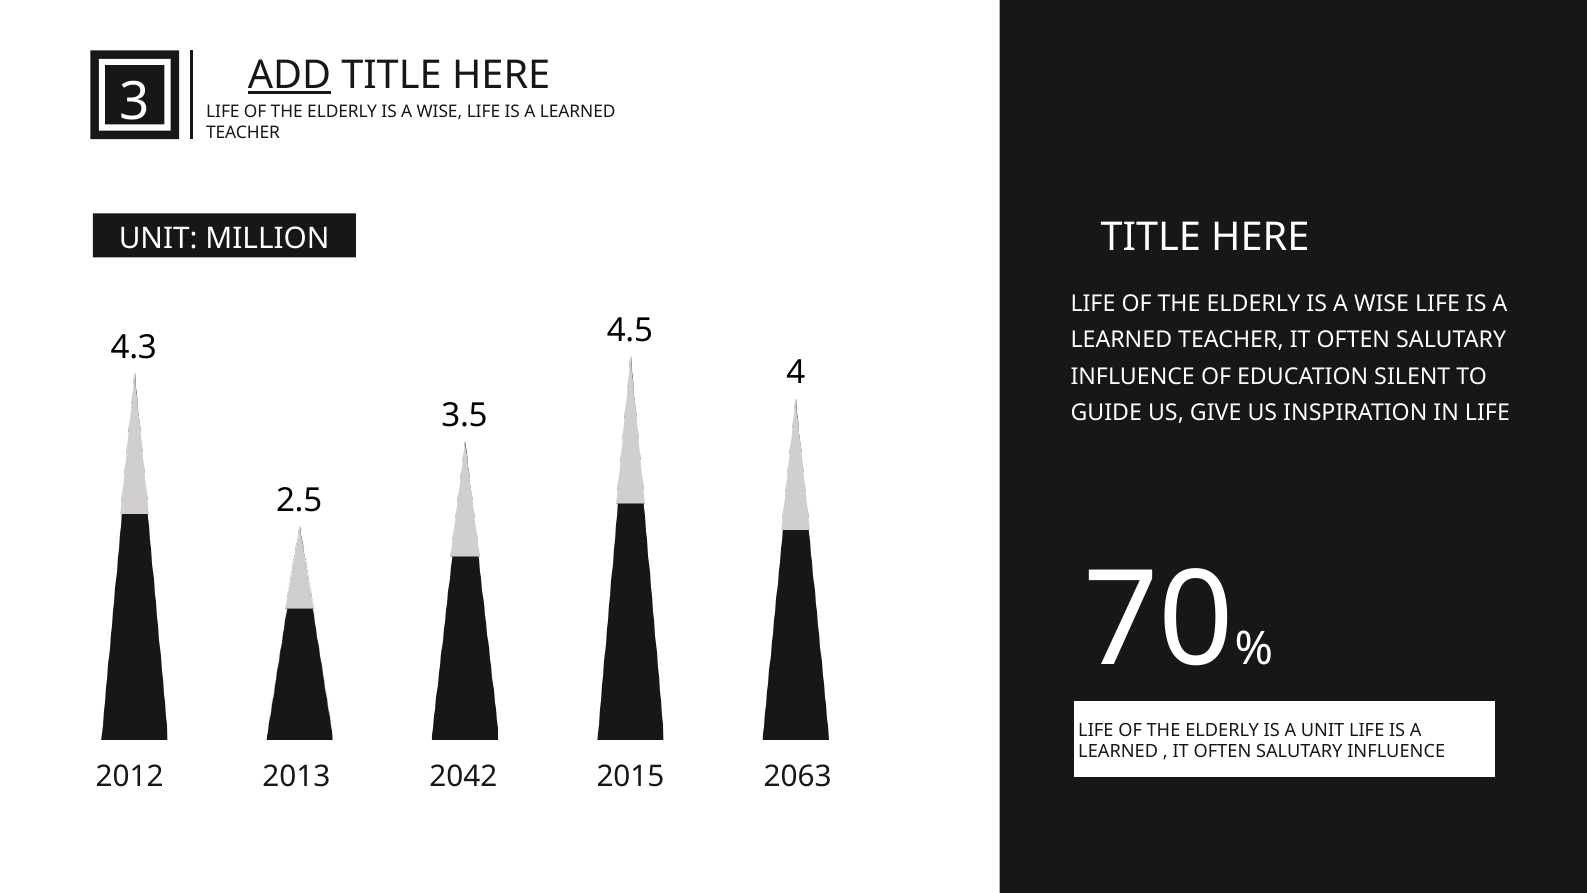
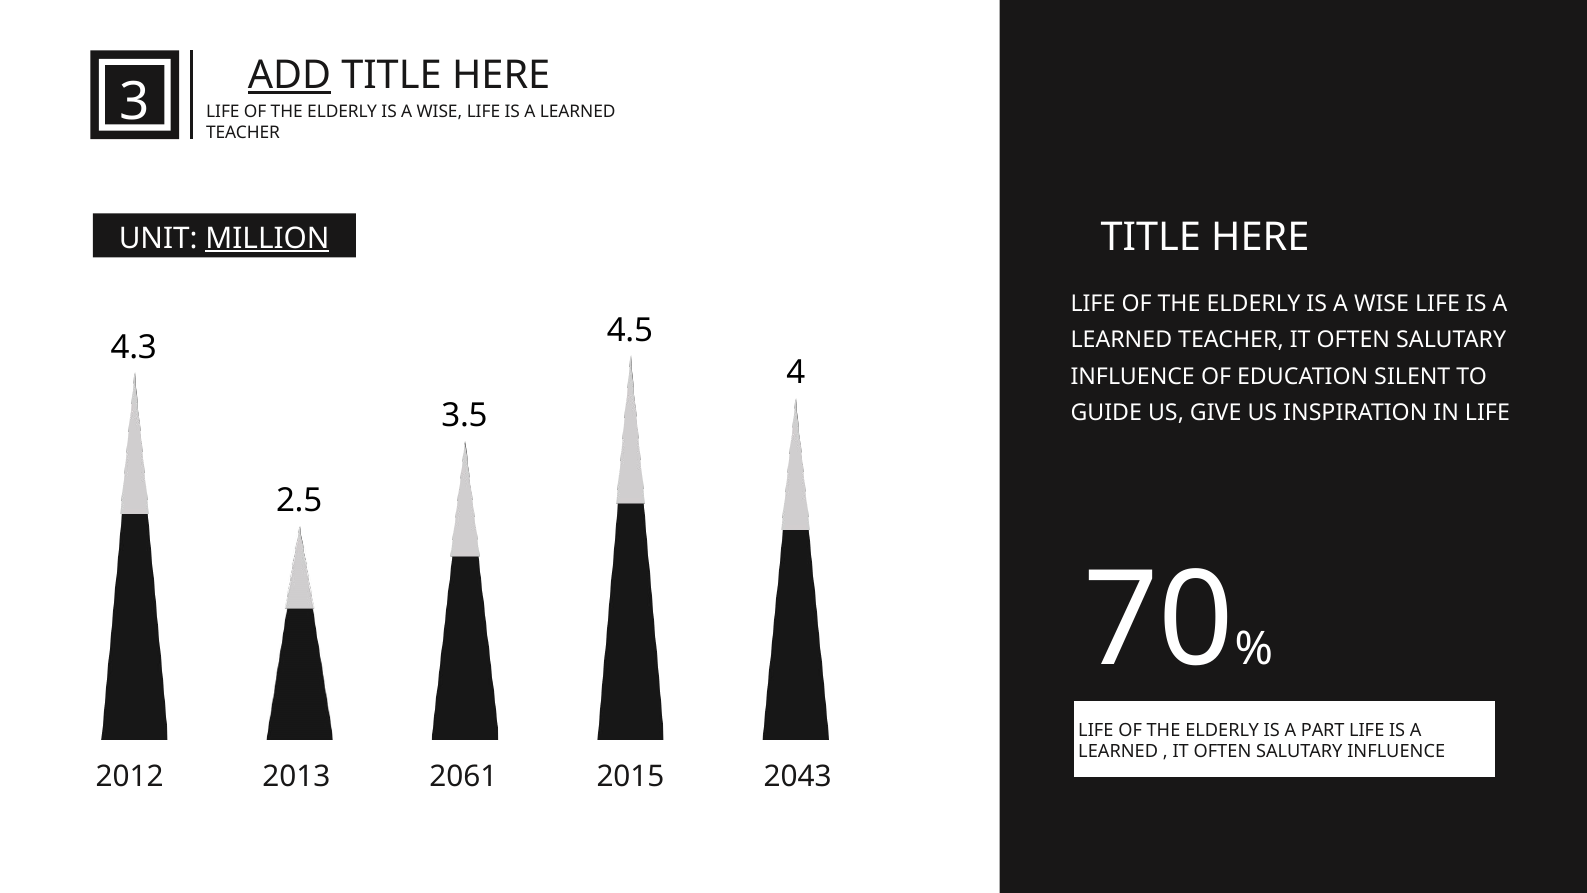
MILLION underline: none -> present (267, 238)
A UNIT: UNIT -> PART (1323, 730)
2042: 2042 -> 2061 (463, 777)
2063: 2063 -> 2043 (798, 777)
